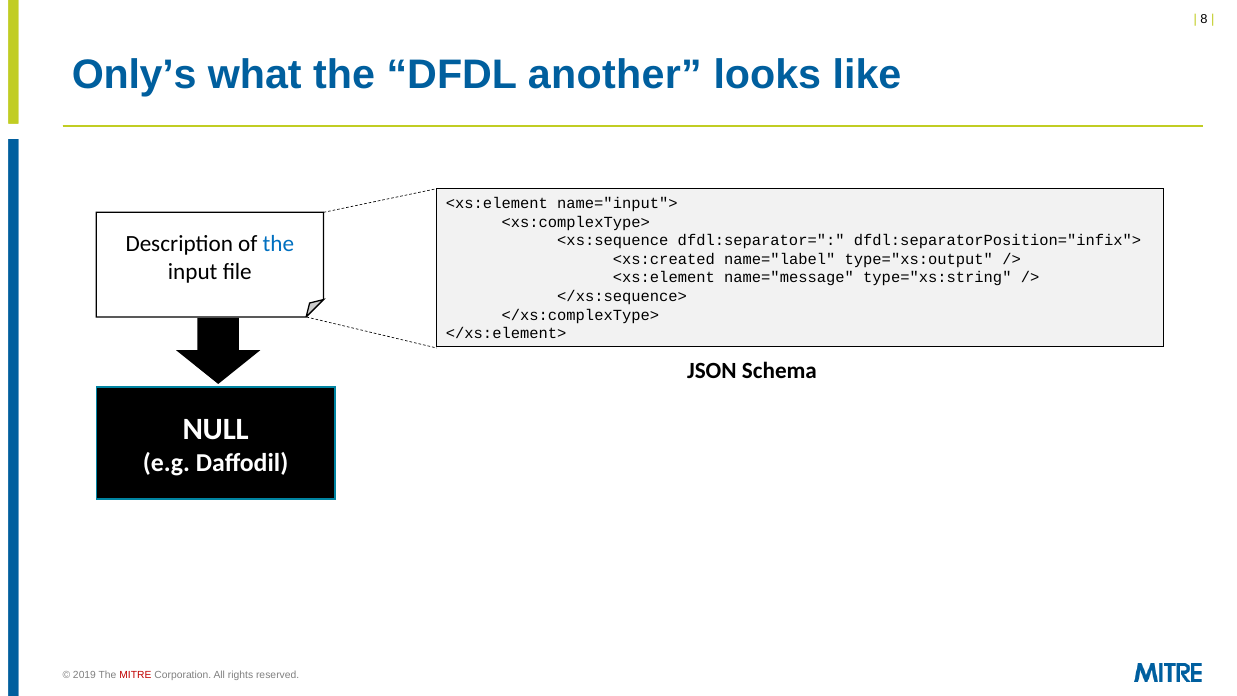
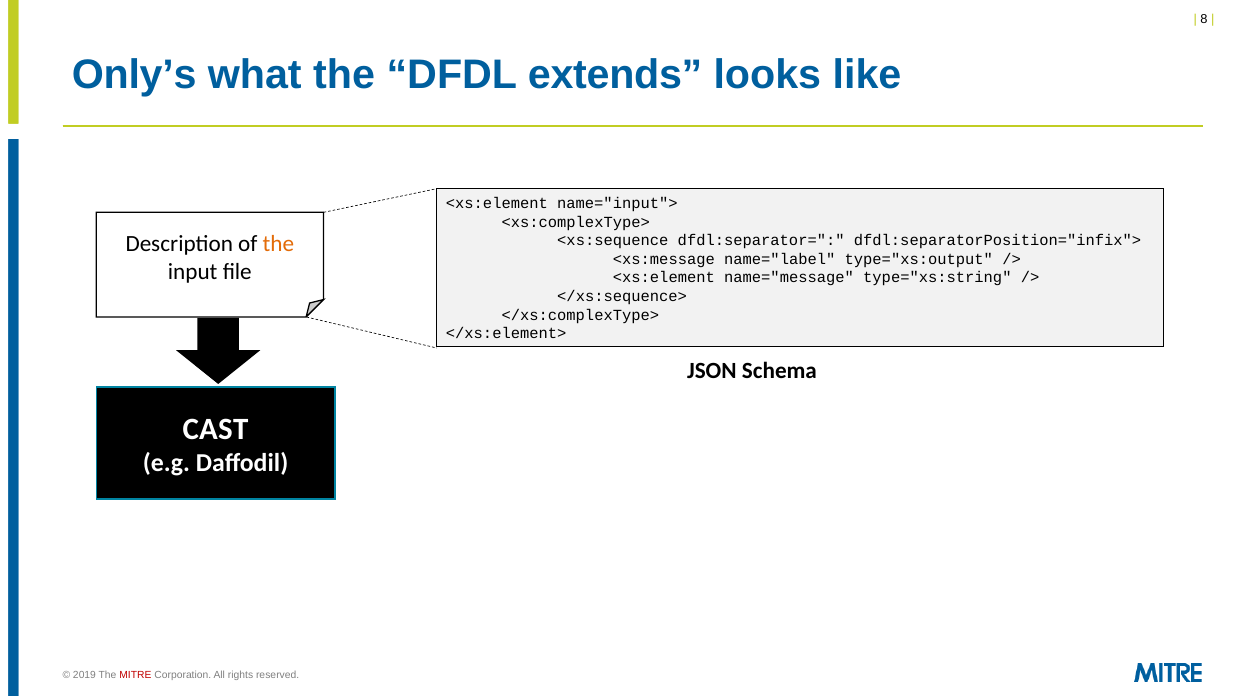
another: another -> extends (615, 75)
the colour: blue -> orange (278, 244)
<xs:created: <xs:created -> <xs:message (664, 259)
NULL: NULL -> CAST (215, 430)
